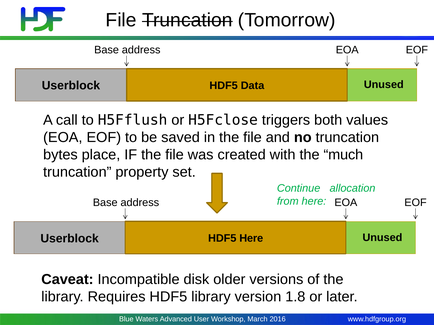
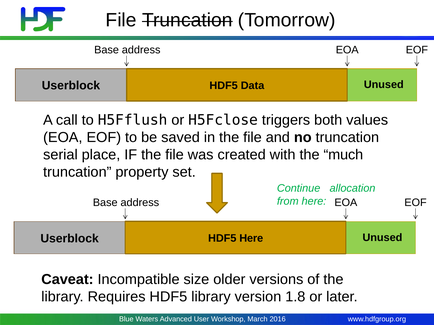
bytes: bytes -> serial (60, 155)
disk: disk -> size (196, 280)
